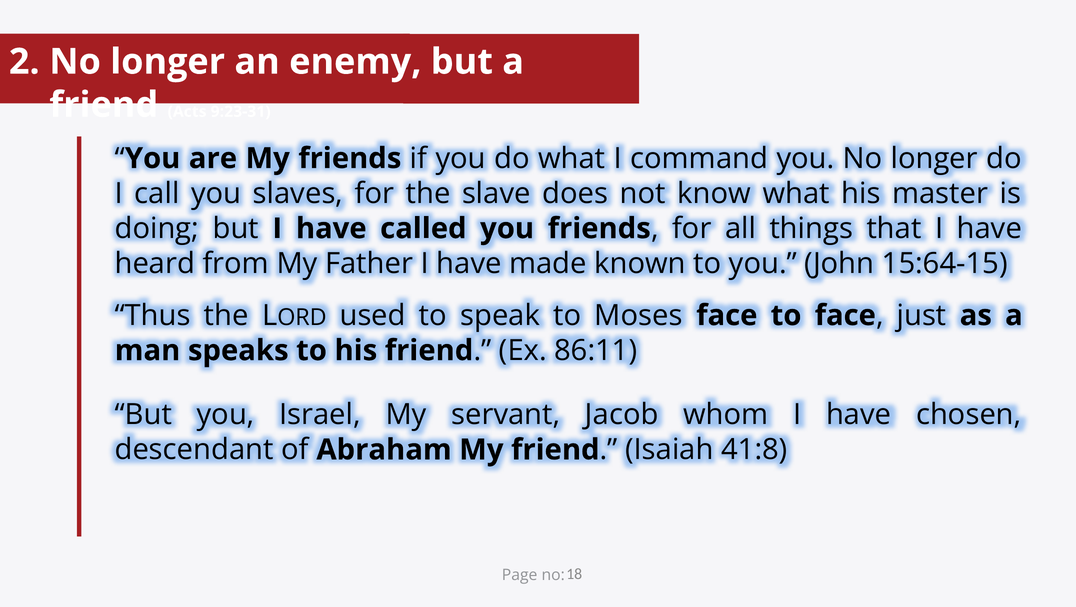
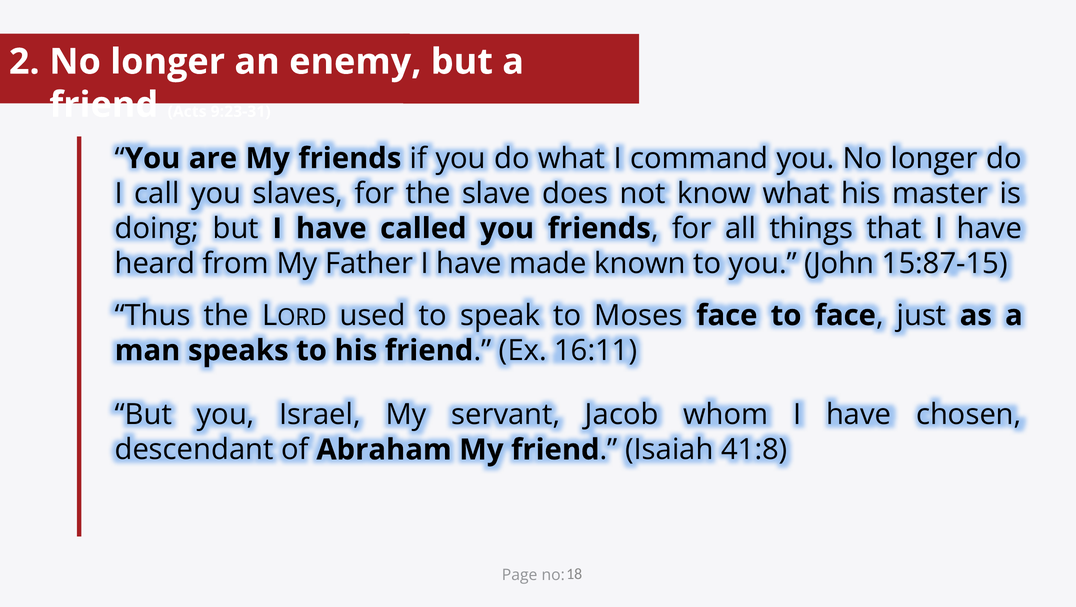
15:64-15: 15:64-15 -> 15:87-15 (945, 263)
86:11: 86:11 -> 16:11 (596, 350)
